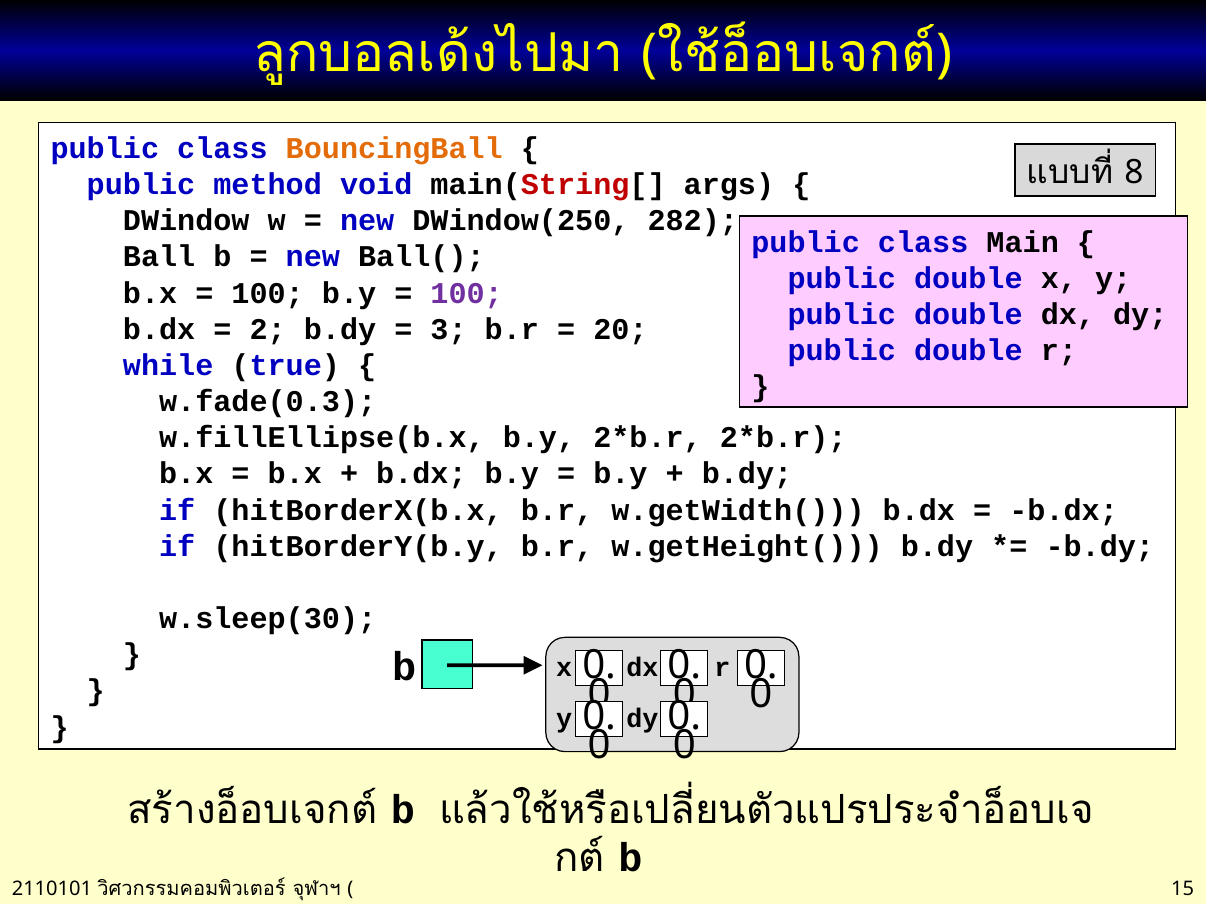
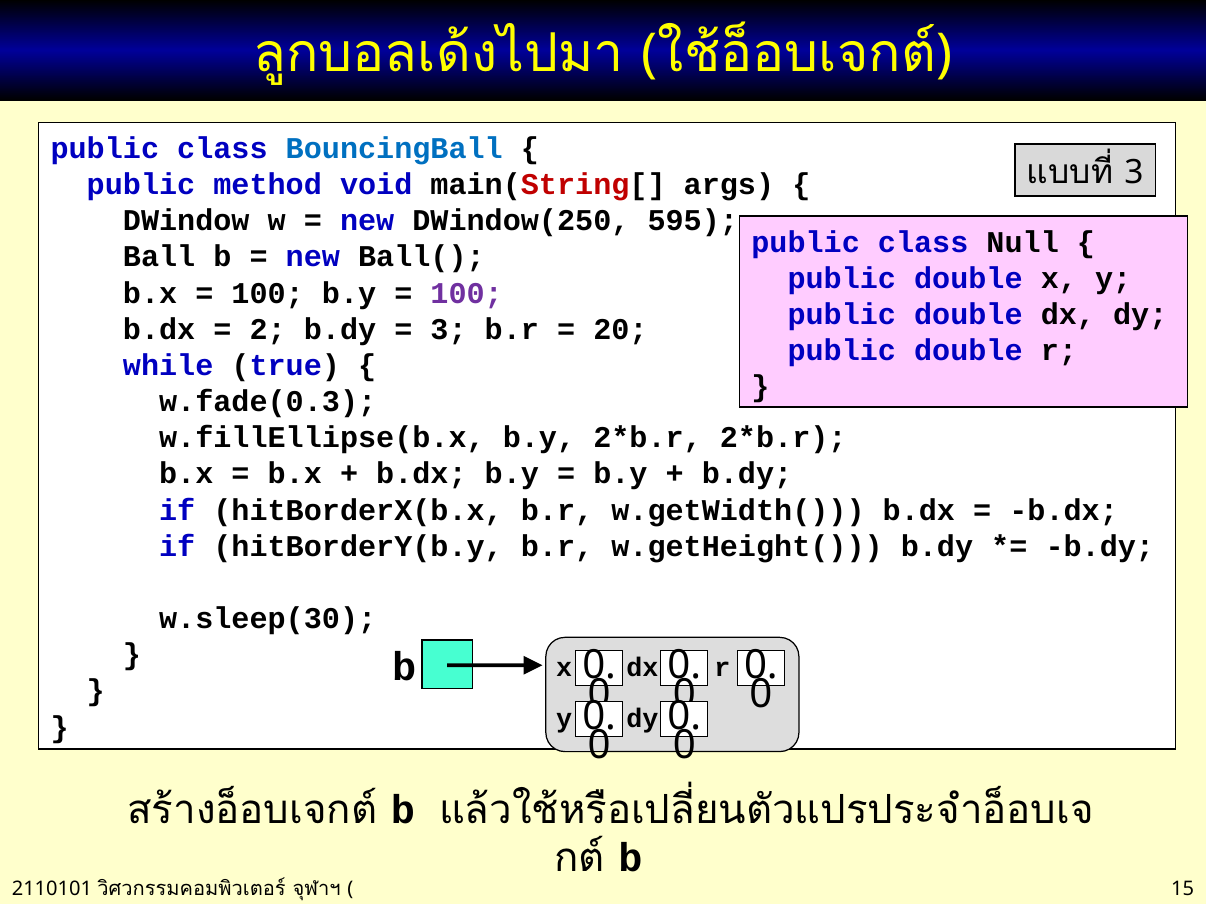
BouncingBall colour: orange -> blue (394, 149)
8: 8 -> 3 (1134, 172)
282: 282 -> 595 (693, 221)
Main: Main -> Null (1023, 242)
